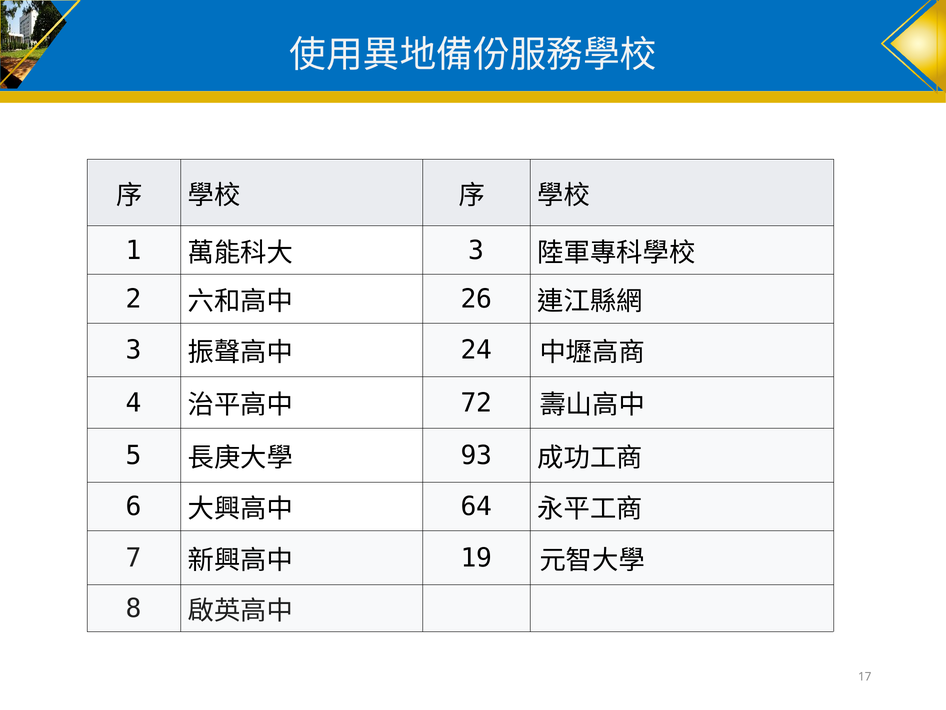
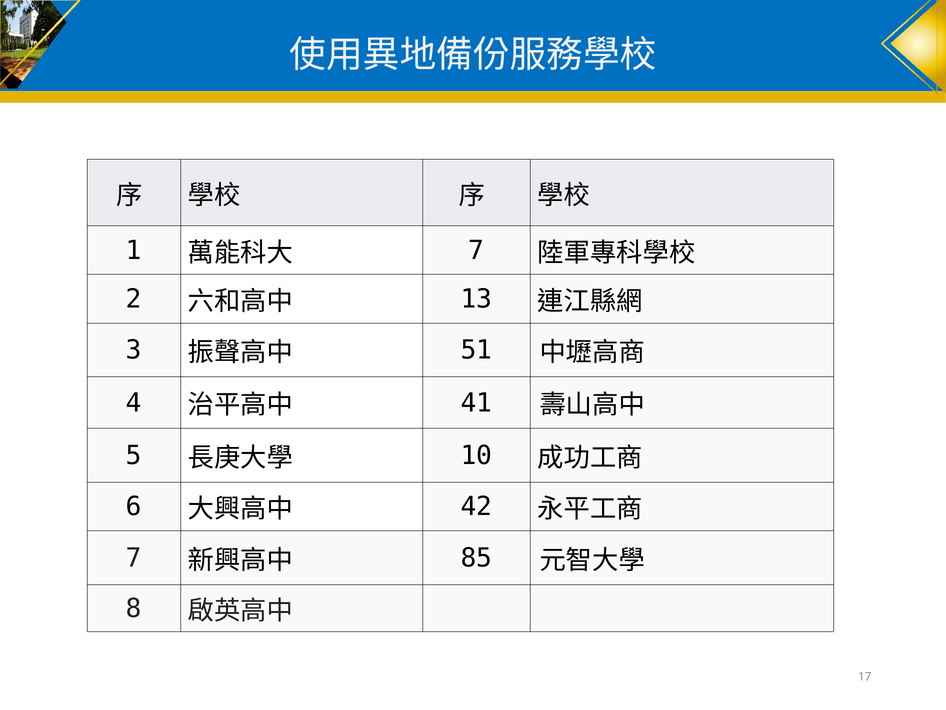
3: 3 -> 7 (476, 250)
26: 26 -> 13 (476, 299)
24: 24 -> 51 (476, 350)
72: 72 -> 41 (476, 403)
93: 93 -> 10 (476, 455)
64: 64 -> 42 (476, 506)
19: 19 -> 85 (476, 558)
